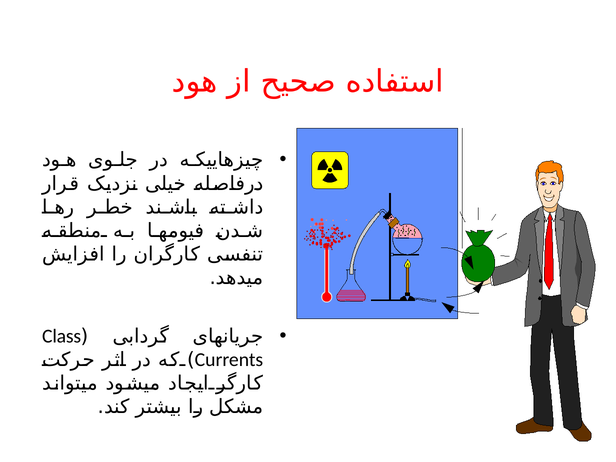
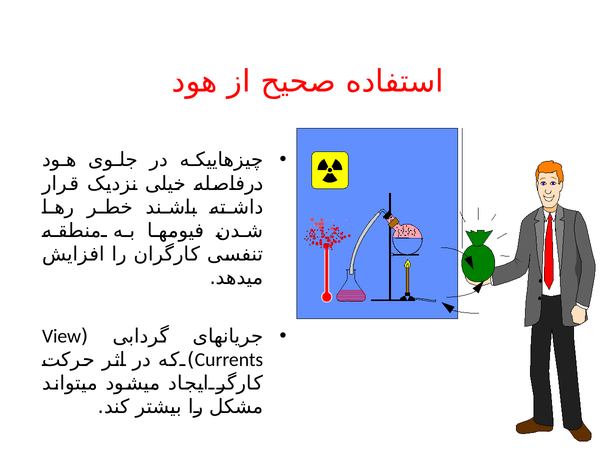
Class: Class -> View (62, 336)
